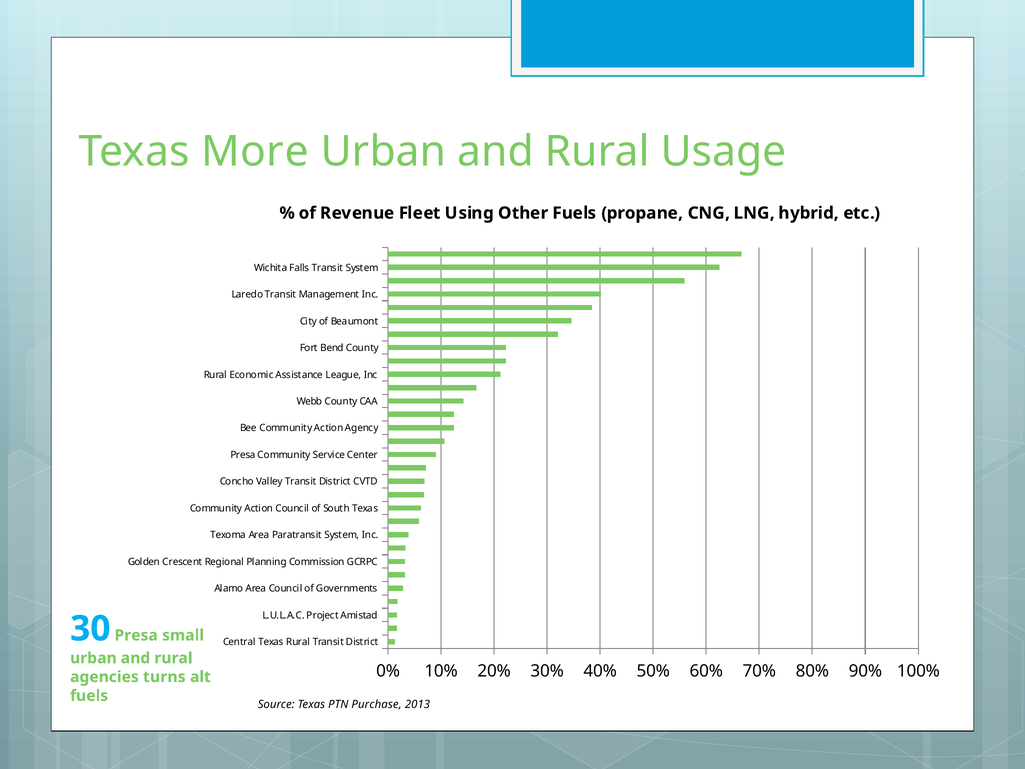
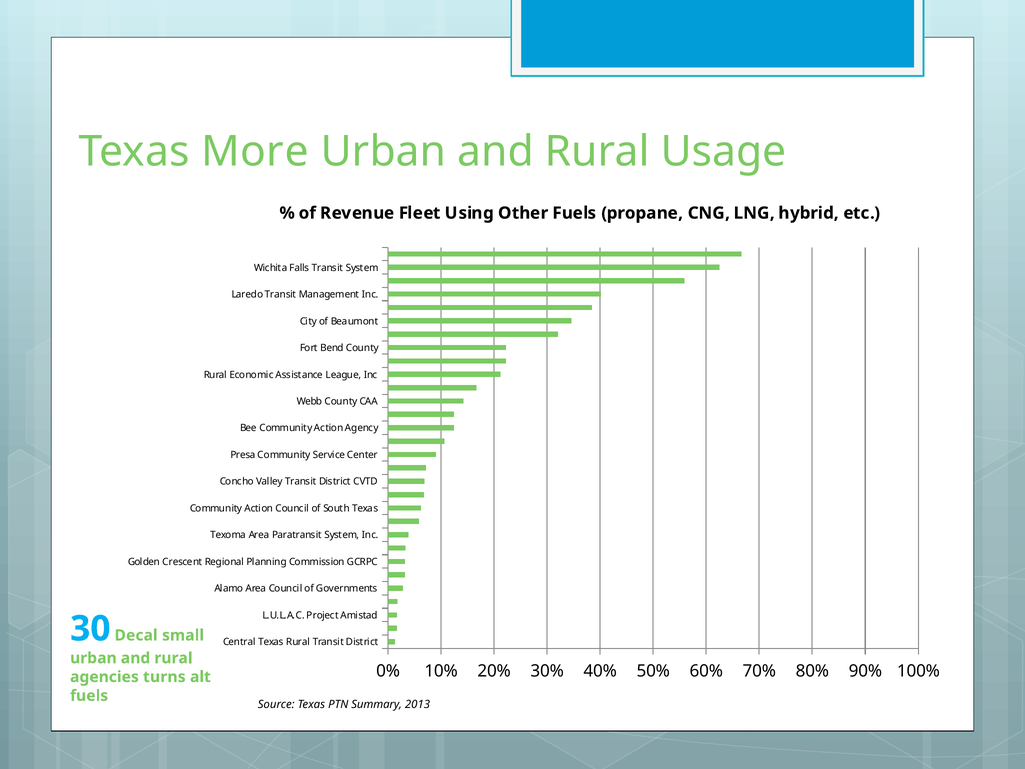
30 Presa: Presa -> Decal (136, 635)
Purchase: Purchase -> Summary (377, 705)
